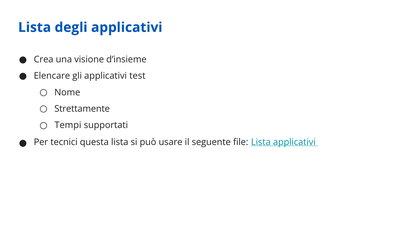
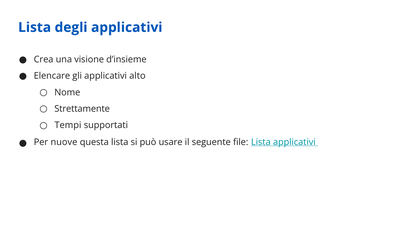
test: test -> alto (137, 76)
tecnici: tecnici -> nuove (64, 142)
